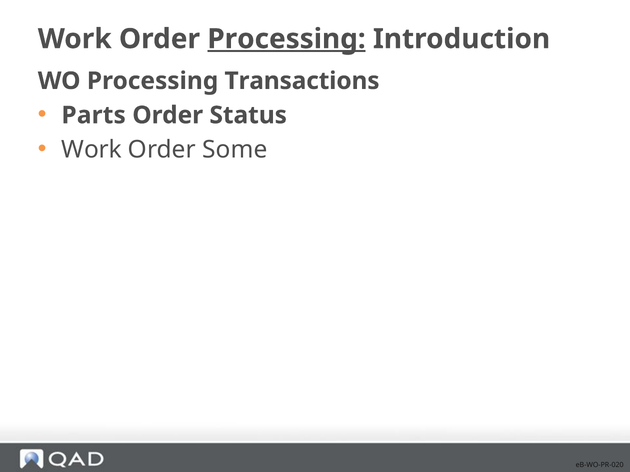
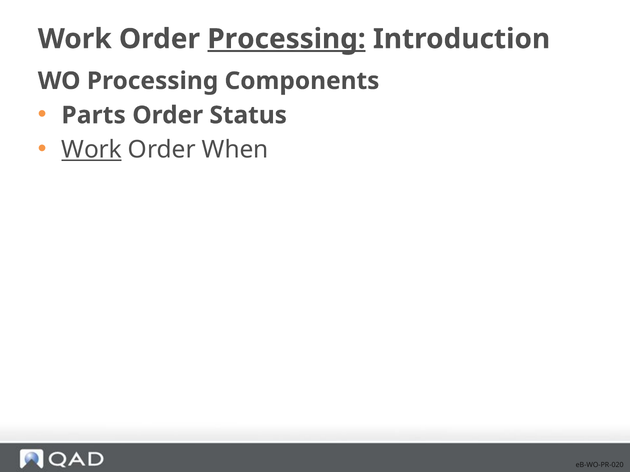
Transactions: Transactions -> Components (302, 81)
Work underline: none -> present (92, 150)
Some: Some -> When (235, 150)
